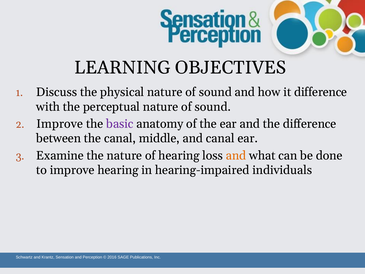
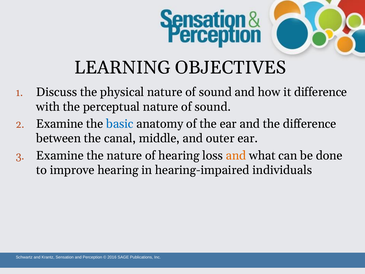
Improve: Improve -> Examine (60, 124)
basic colour: purple -> blue (120, 124)
and canal: canal -> outer (220, 138)
